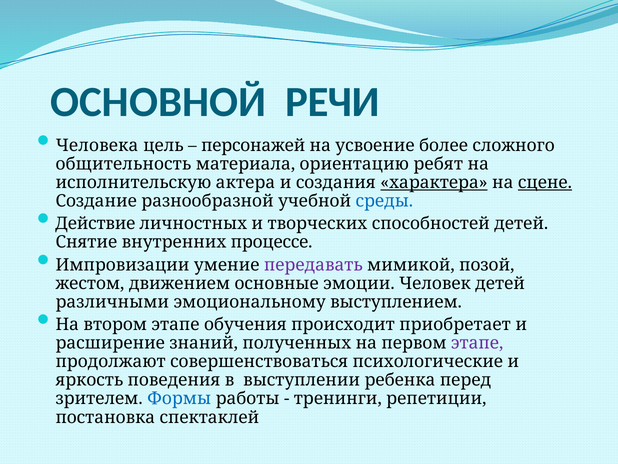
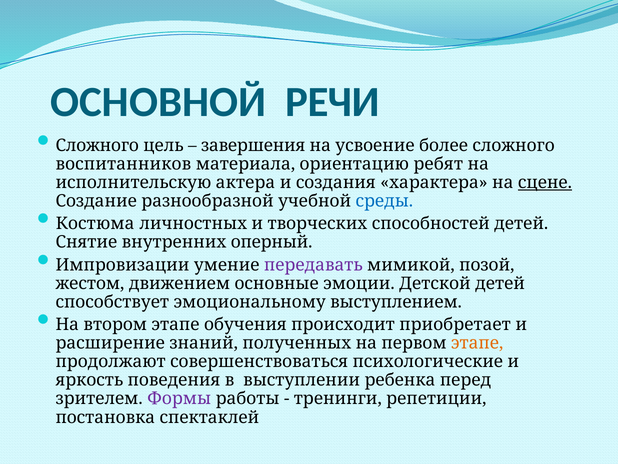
Человека: Человека -> Сложного (97, 145)
персонажей: персонажей -> завершения (253, 145)
общительность: общительность -> воспитанников (123, 164)
характера underline: present -> none (434, 182)
Действие: Действие -> Костюма (95, 224)
процессе: процессе -> оперный (272, 242)
Человек: Человек -> Детской (435, 283)
различными: различными -> способствует (112, 302)
этапе colour: purple -> orange (477, 343)
Формы colour: blue -> purple (179, 398)
